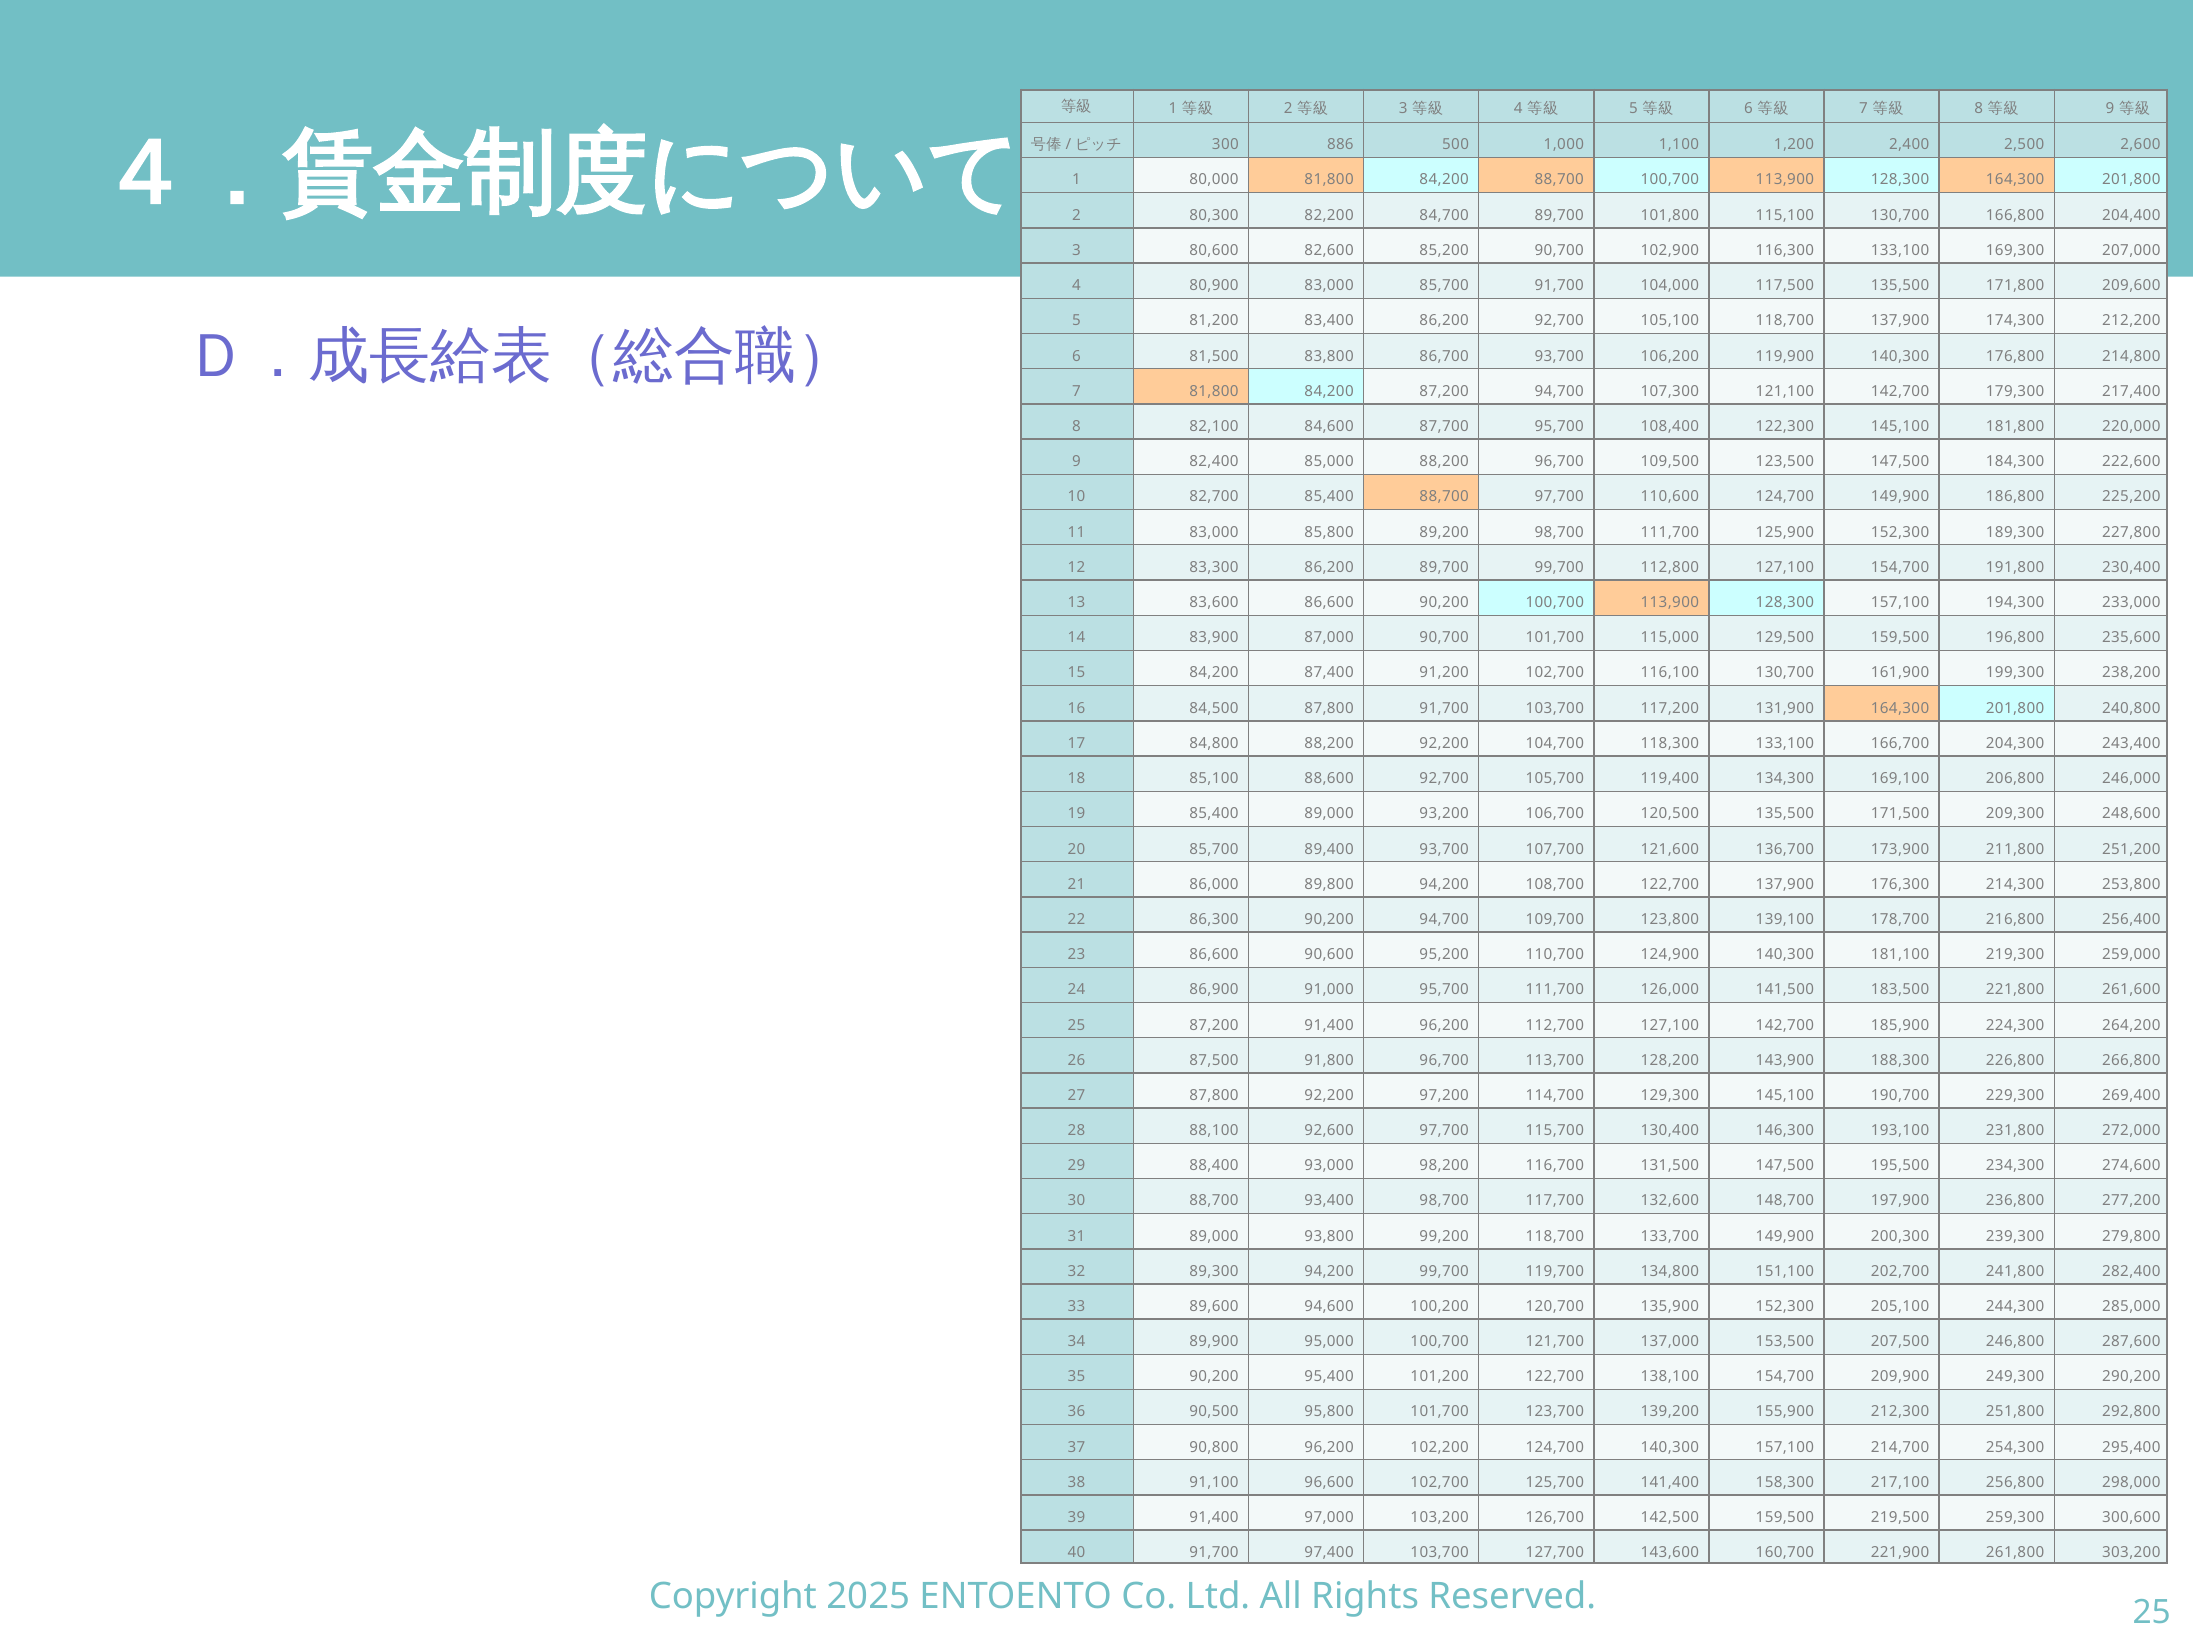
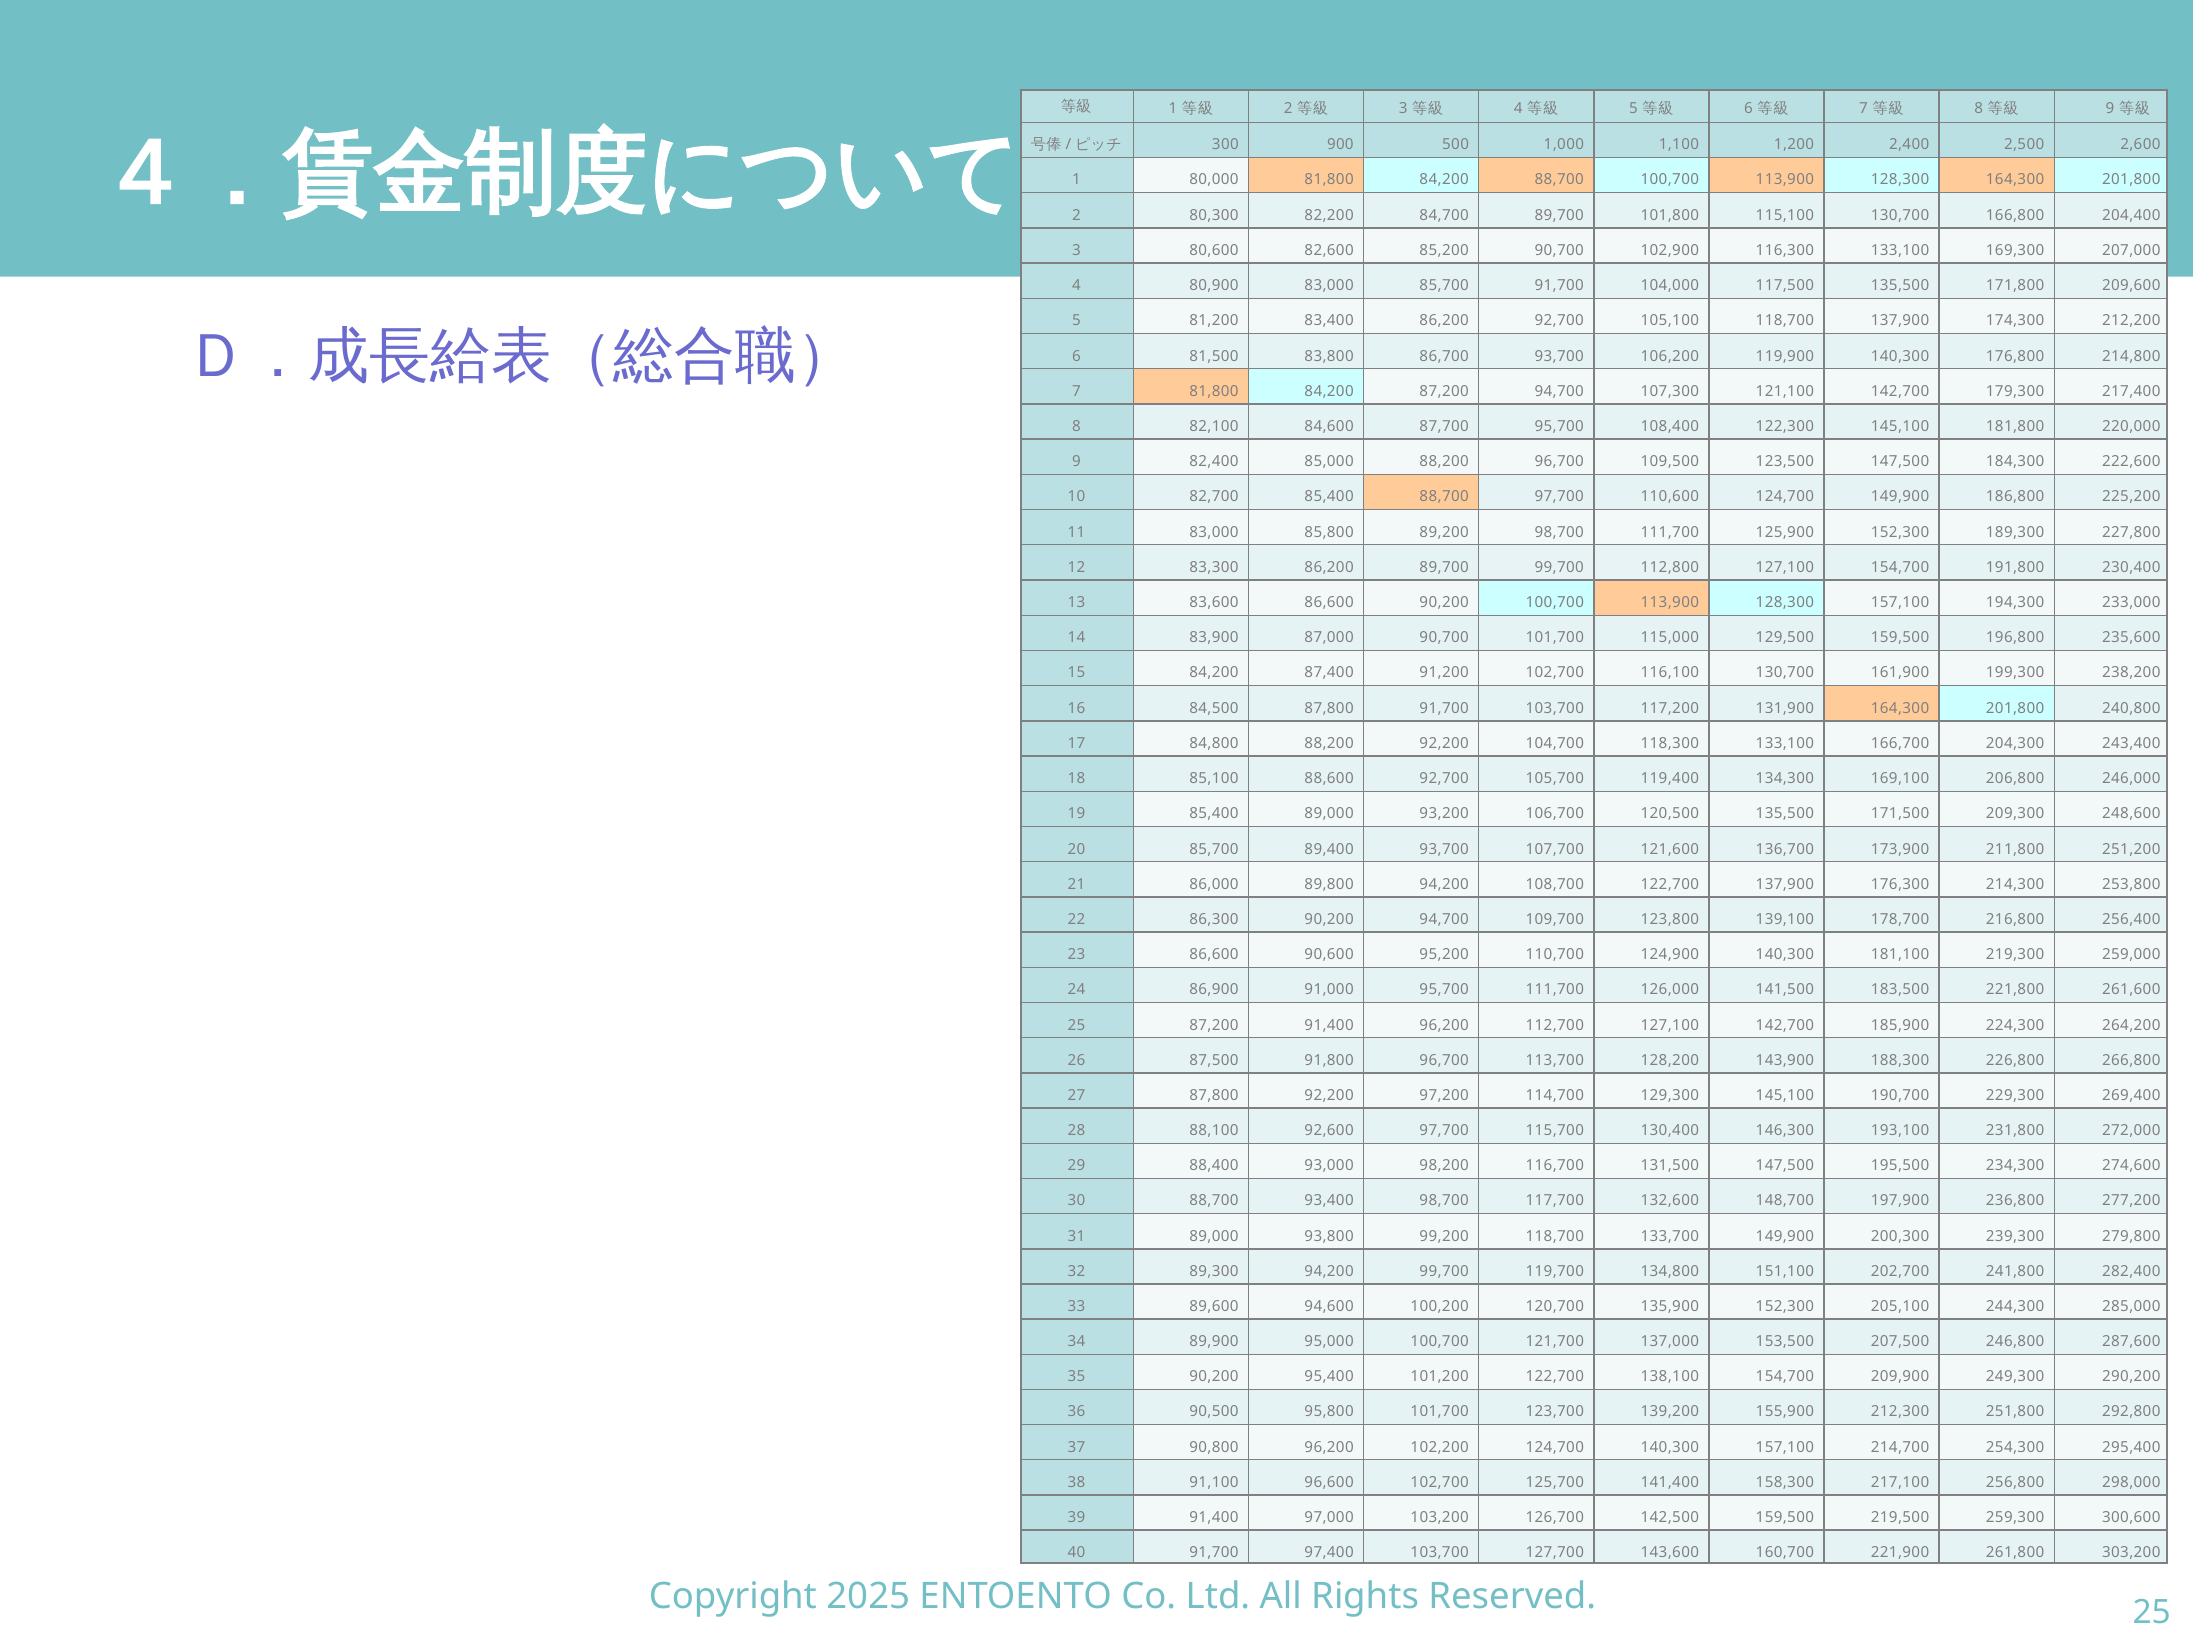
886: 886 -> 900 (1340, 145)
